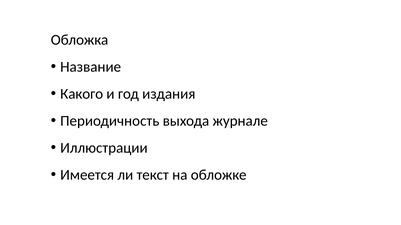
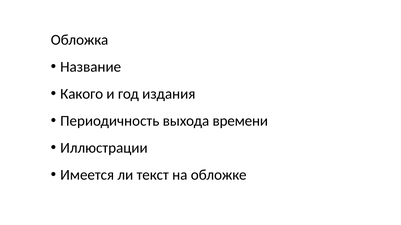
журнале: журнале -> времени (240, 121)
